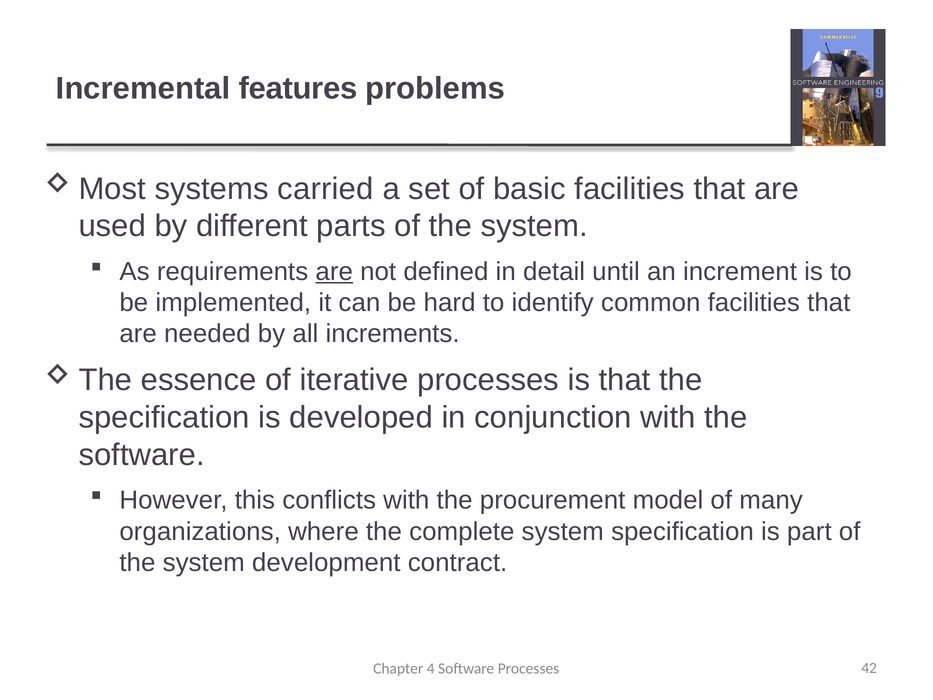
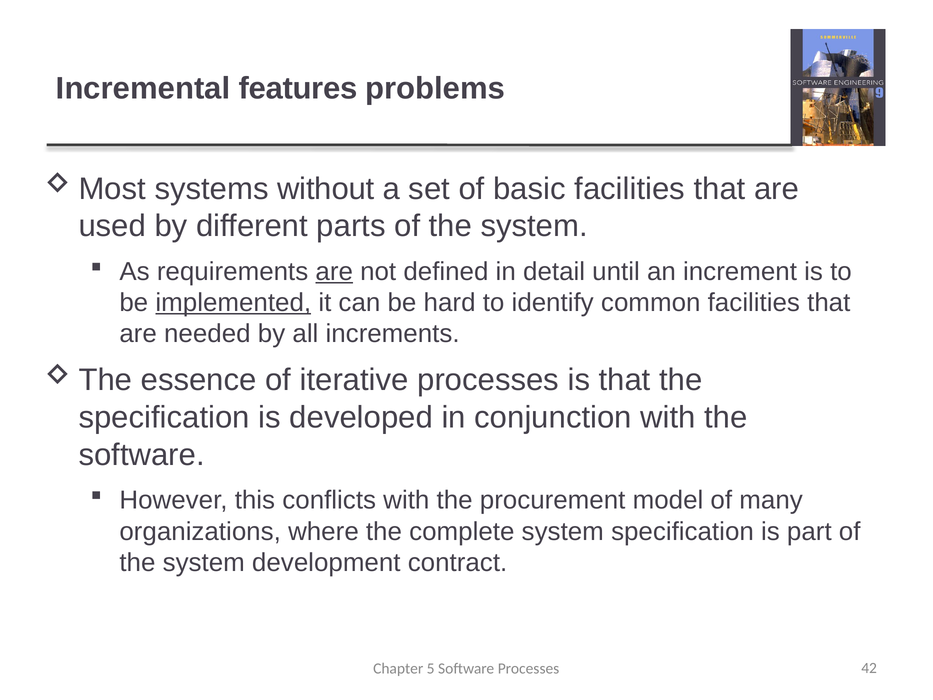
carried: carried -> without (326, 189)
implemented underline: none -> present (233, 303)
4: 4 -> 5 (431, 668)
